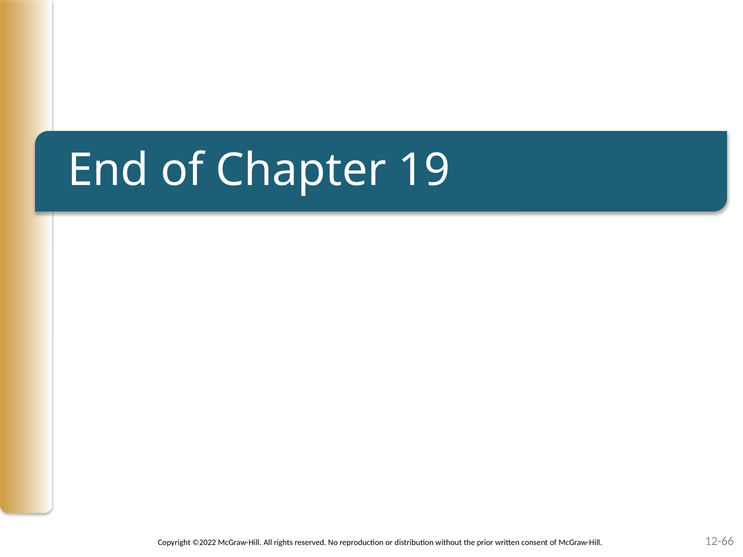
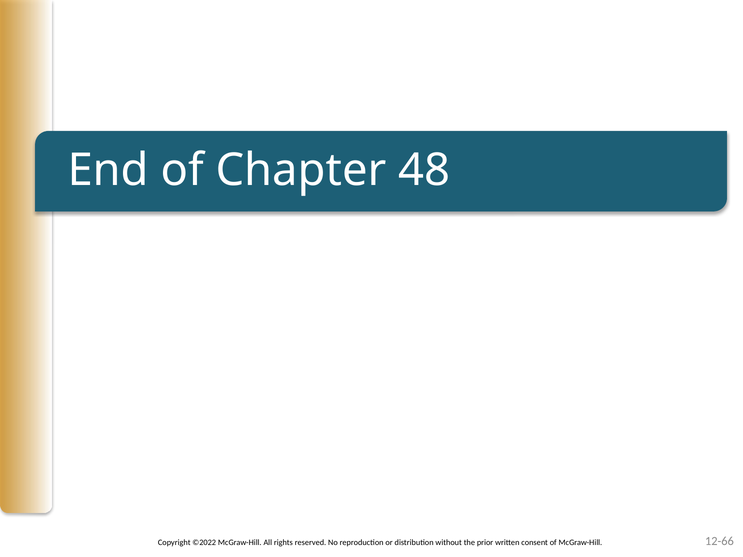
19: 19 -> 48 (424, 170)
